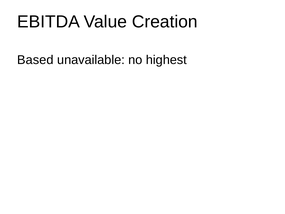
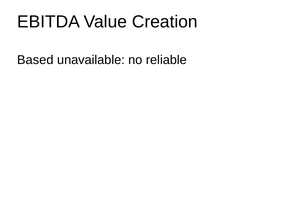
highest: highest -> reliable (166, 60)
